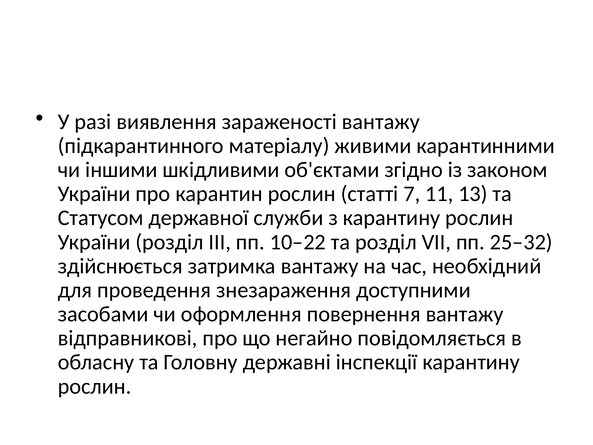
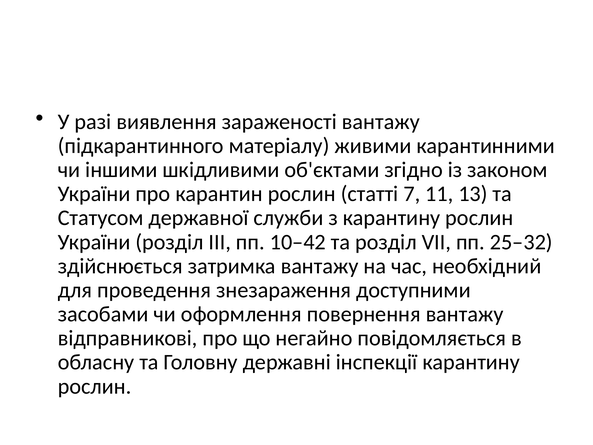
10–22: 10–22 -> 10–42 (298, 242)
